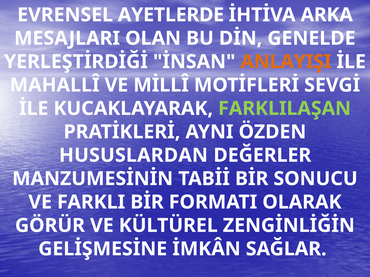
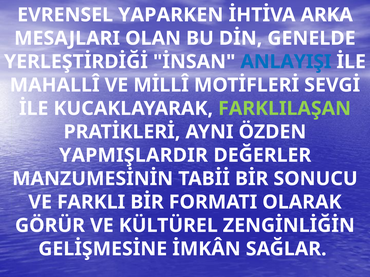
AYETLERDE: AYETLERDE -> YAPARKEN (171, 15)
ANLAYIŞI colour: orange -> blue (286, 62)
HUSUSLARDAN: HUSUSLARDAN -> YAPMIŞLARDIR (133, 156)
